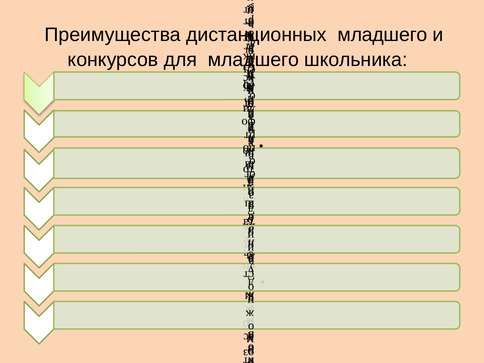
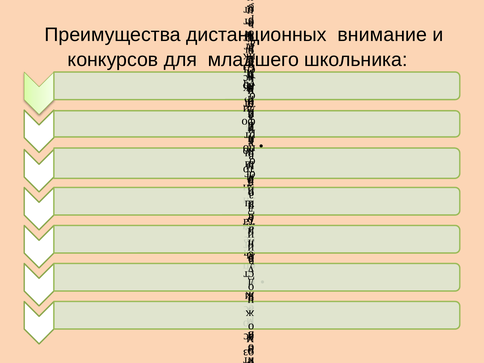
младшего: младшего -> внимание (382, 35)
